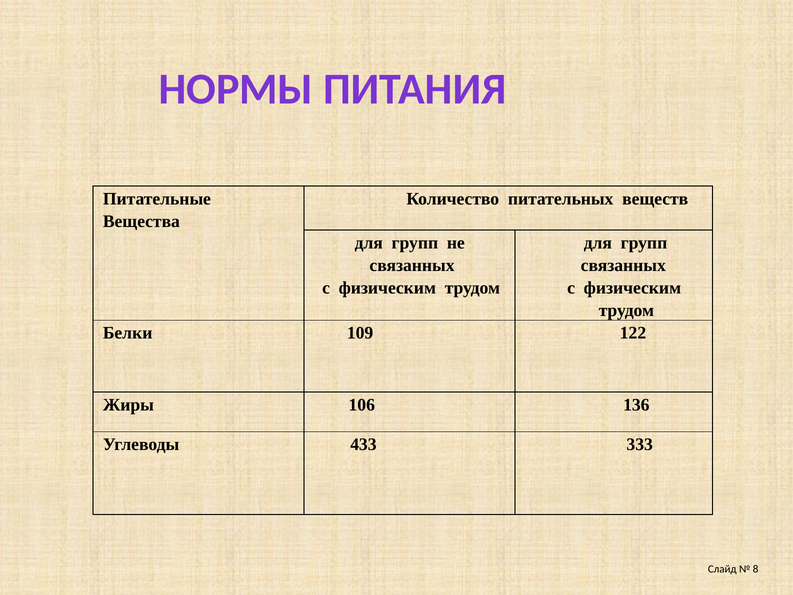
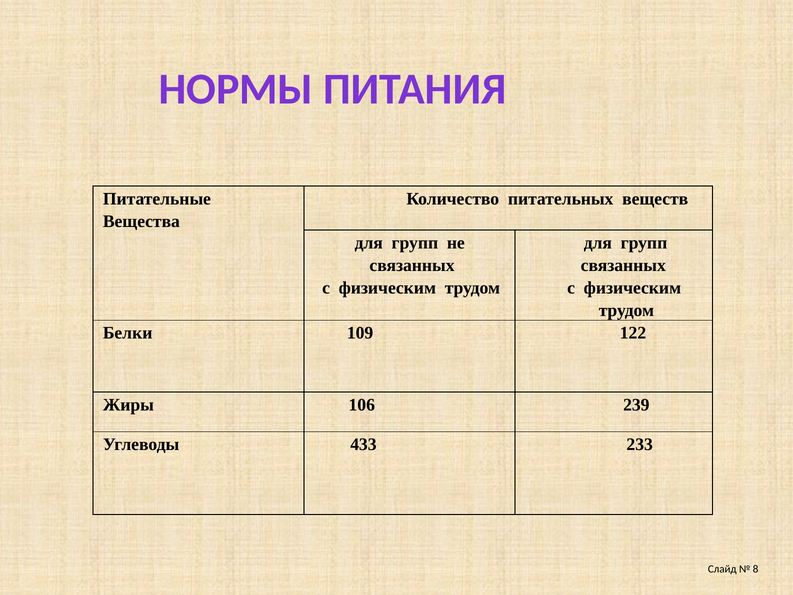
136: 136 -> 239 (636, 405)
333: 333 -> 233 (640, 444)
